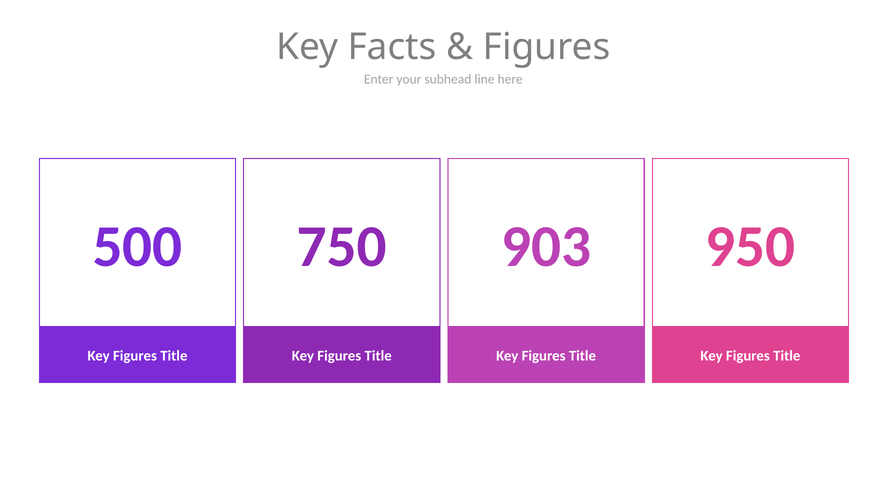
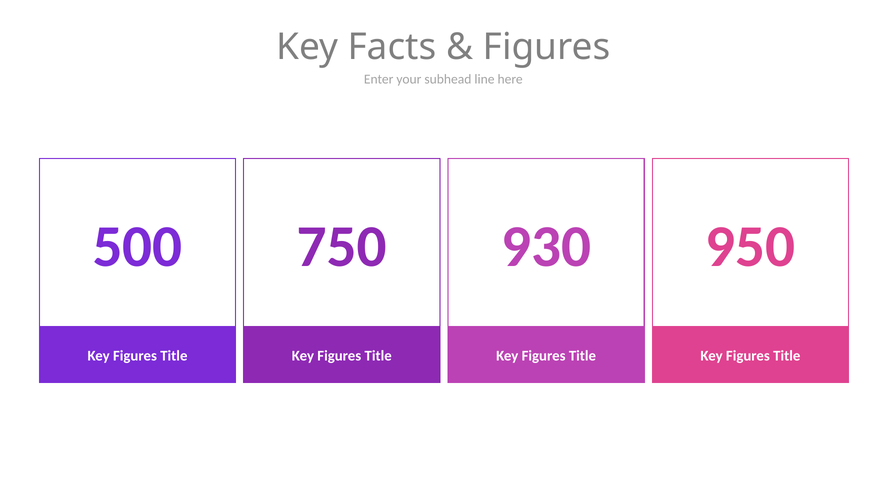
903: 903 -> 930 (546, 246)
